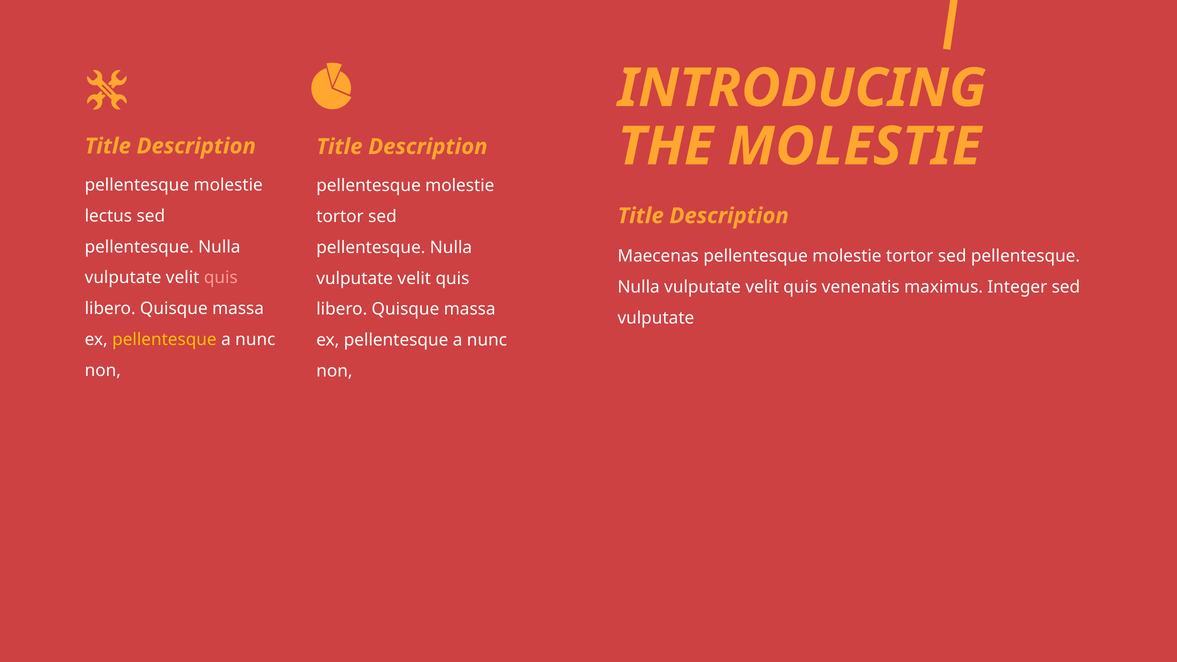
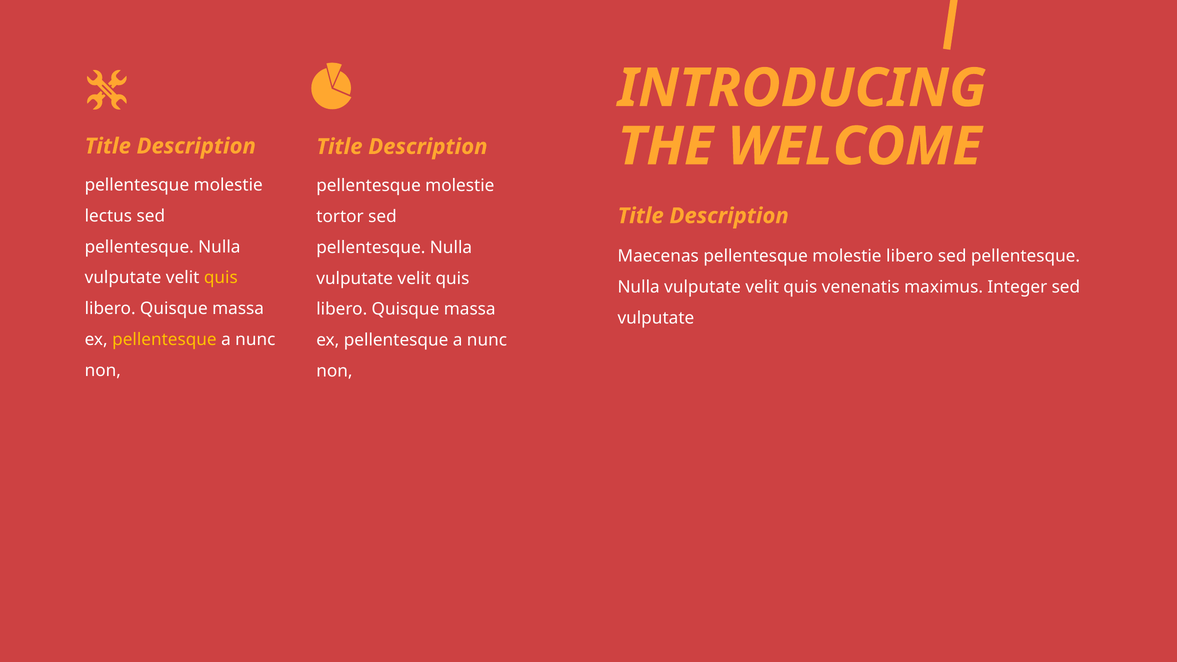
THE MOLESTIE: MOLESTIE -> WELCOME (855, 146)
Maecenas pellentesque molestie tortor: tortor -> libero (910, 256)
quis colour: pink -> yellow (221, 278)
